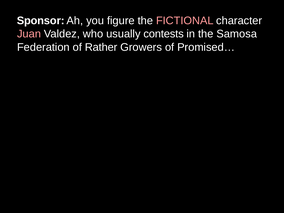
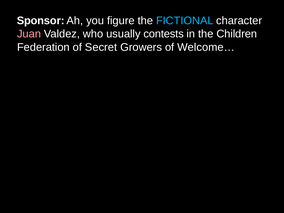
FICTIONAL colour: pink -> light blue (185, 21)
Samosa: Samosa -> Children (237, 34)
Rather: Rather -> Secret (101, 47)
Promised…: Promised… -> Welcome… (206, 47)
